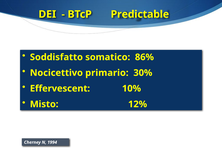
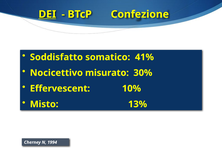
DEI underline: none -> present (47, 14)
Predictable: Predictable -> Confezione (140, 14)
86%: 86% -> 41% (144, 57)
primario: primario -> misurato (107, 73)
12%: 12% -> 13% (138, 104)
